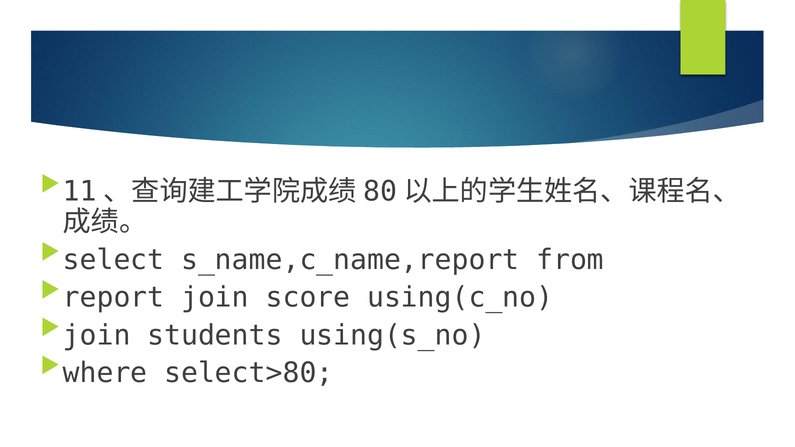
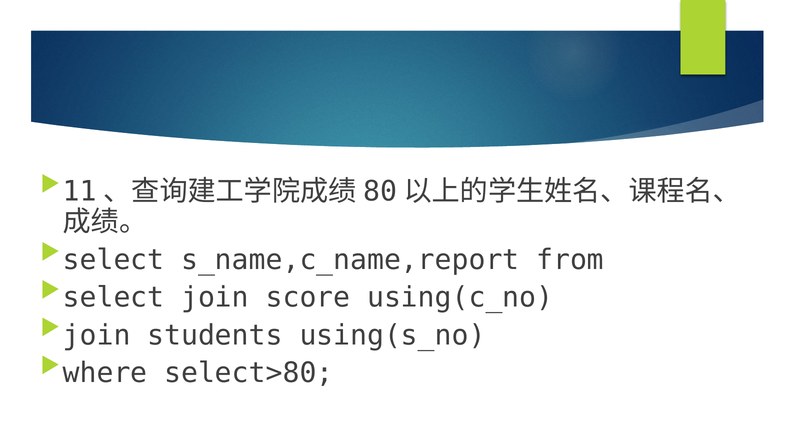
report: report -> select (114, 298)
